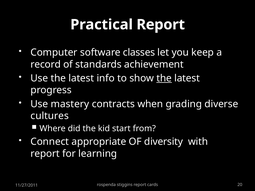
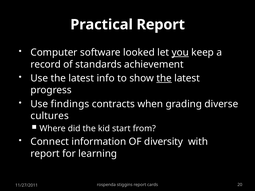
classes: classes -> looked (139, 53)
you underline: none -> present (180, 53)
mastery: mastery -> findings (70, 104)
appropriate: appropriate -> information (99, 142)
